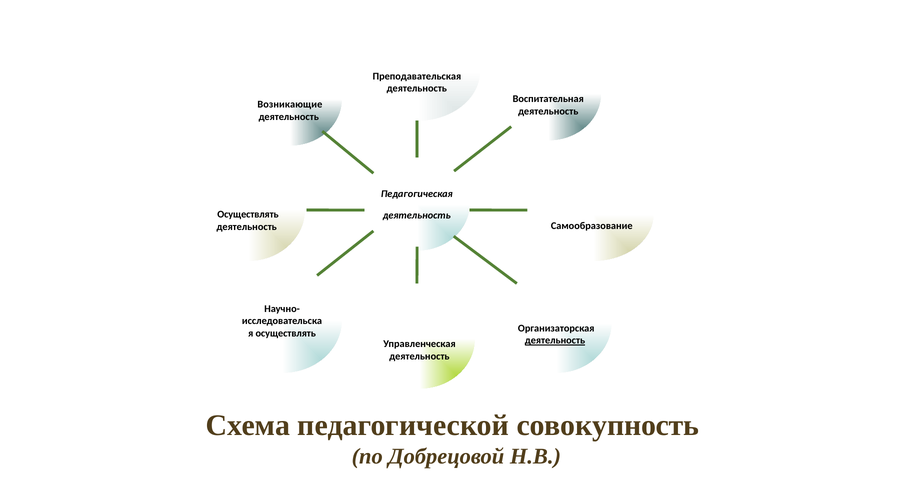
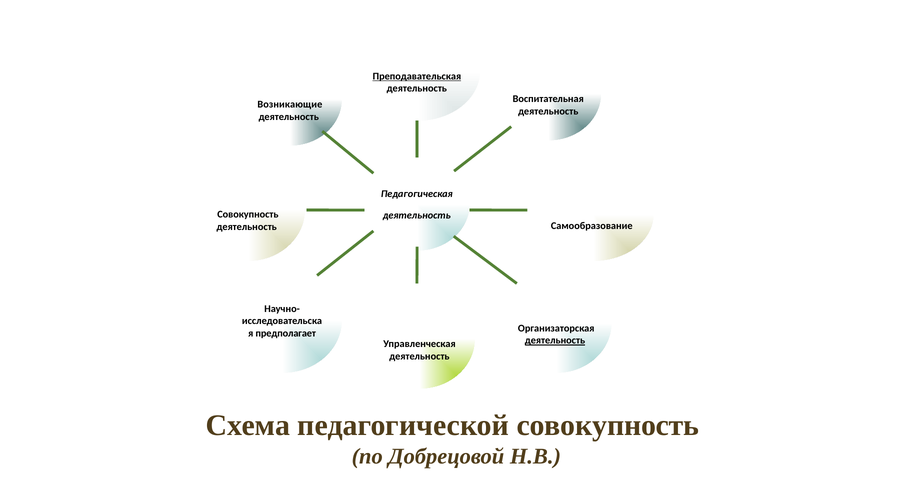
Преподавательская underline: none -> present (417, 76)
Осуществлять: Осуществлять -> Совокупность (248, 215)
осуществлять: осуществлять -> предполагает (286, 334)
